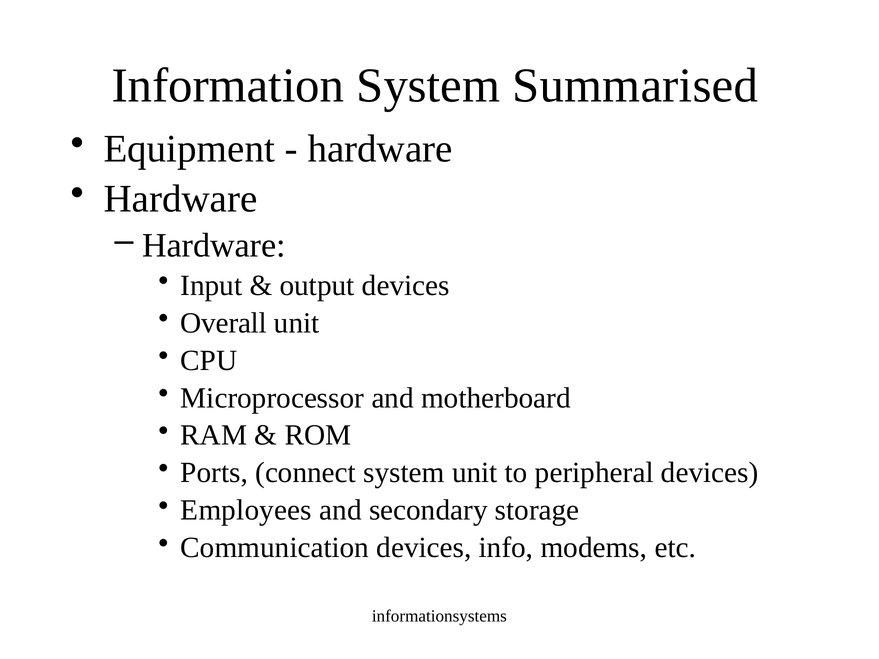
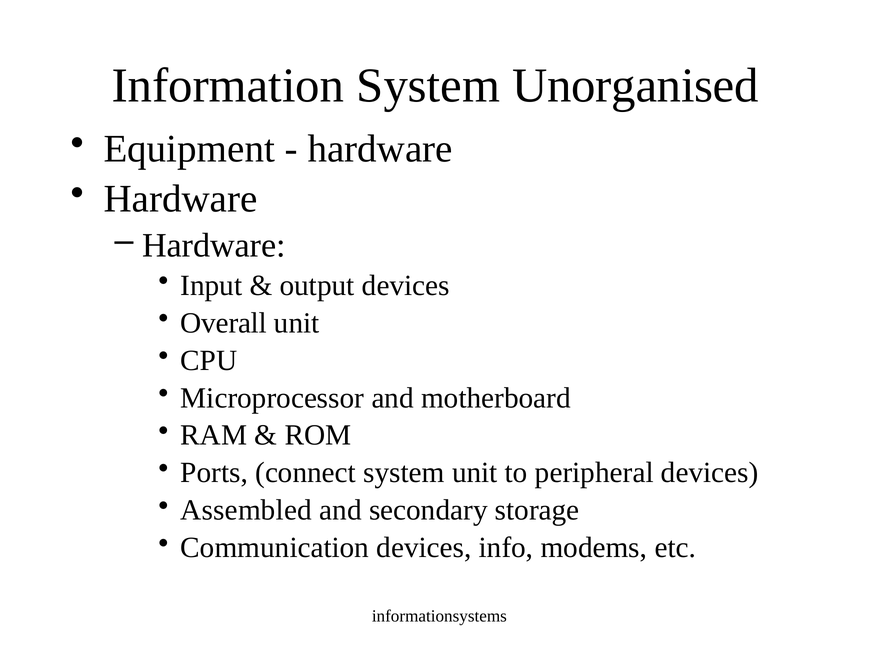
Summarised: Summarised -> Unorganised (635, 86)
Employees: Employees -> Assembled (246, 510)
